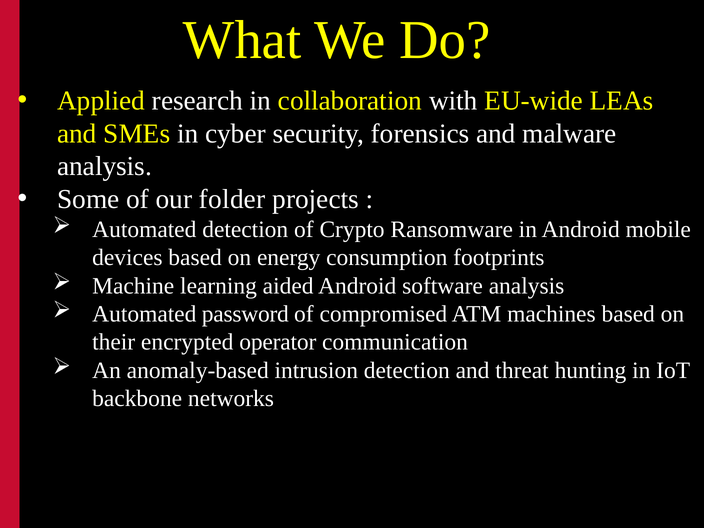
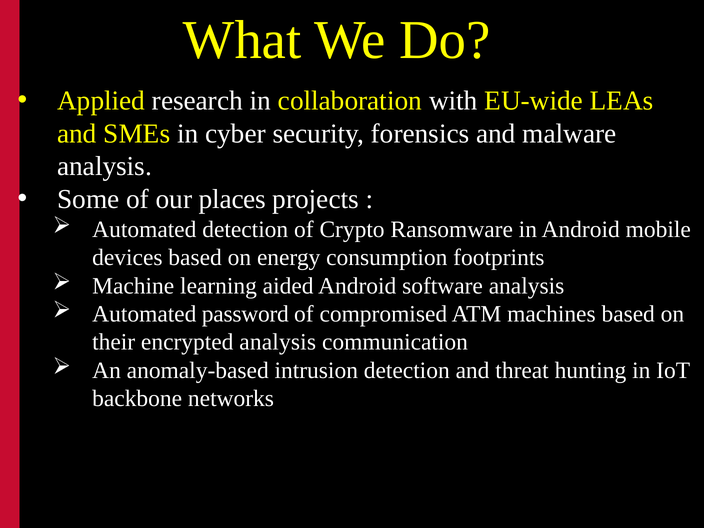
folder: folder -> places (232, 199)
encrypted operator: operator -> analysis (278, 342)
